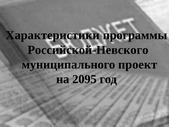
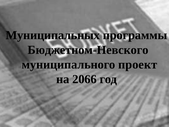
Характеристики: Характеристики -> Муниципальных (53, 35)
Российской-Невского: Российской-Невского -> Бюджетном-Невского (88, 50)
2095: 2095 -> 2066 (84, 79)
